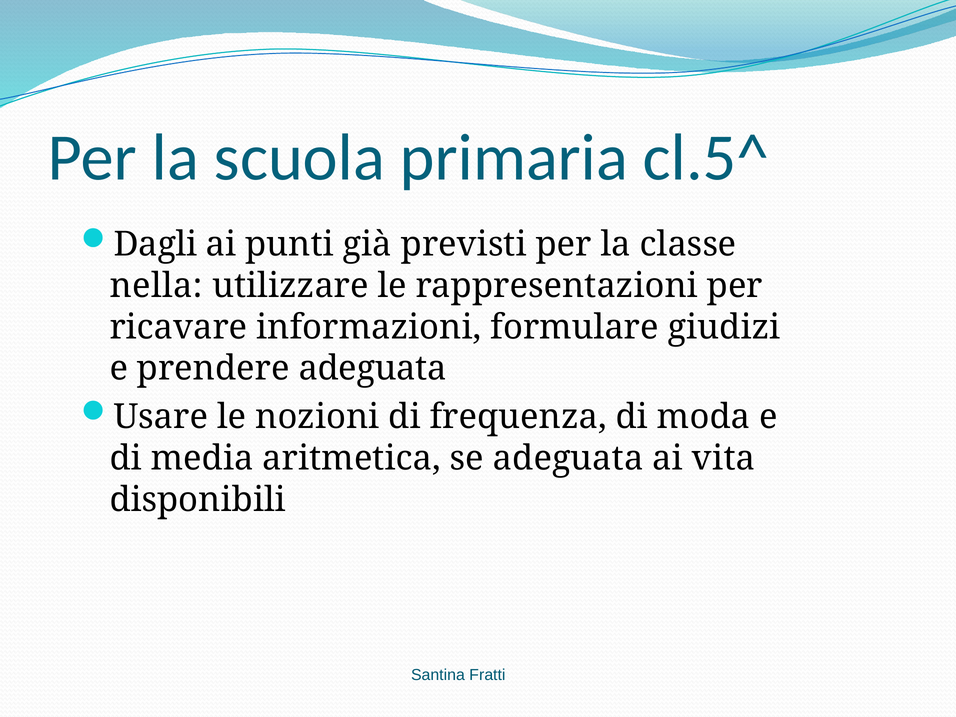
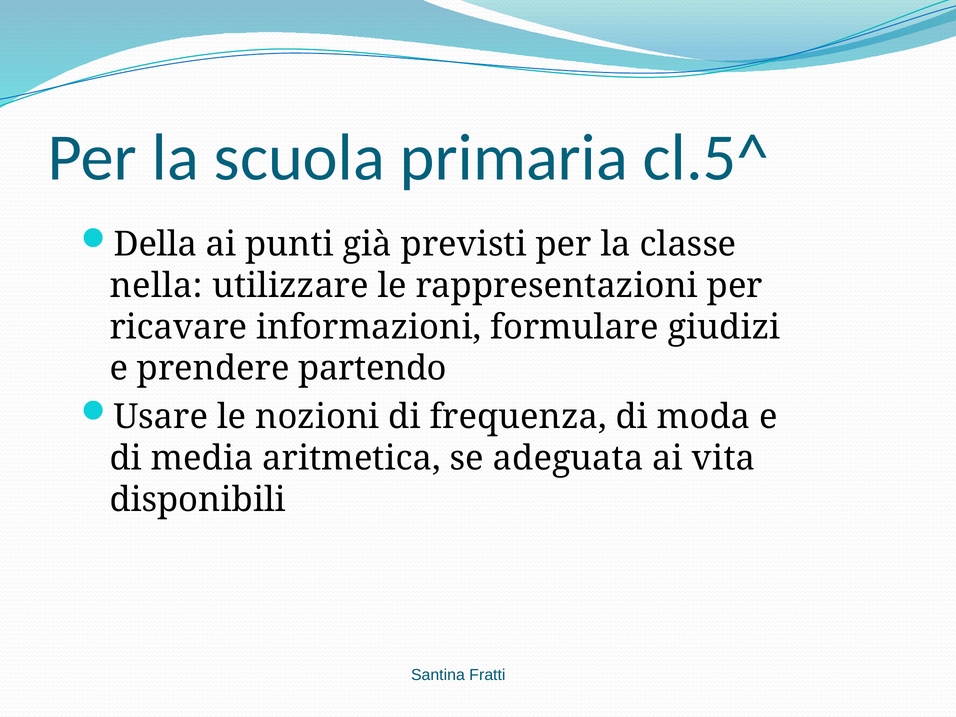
Dagli: Dagli -> Della (155, 244)
prendere adeguata: adeguata -> partendo (373, 369)
